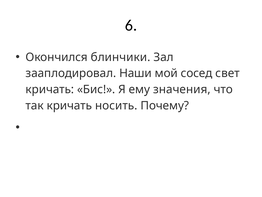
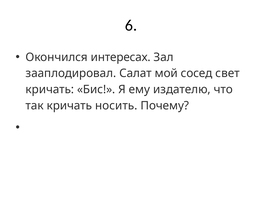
блинчики: блинчики -> интересах (121, 57)
Наши: Наши -> Салат (135, 73)
значения: значения -> издателю (182, 89)
